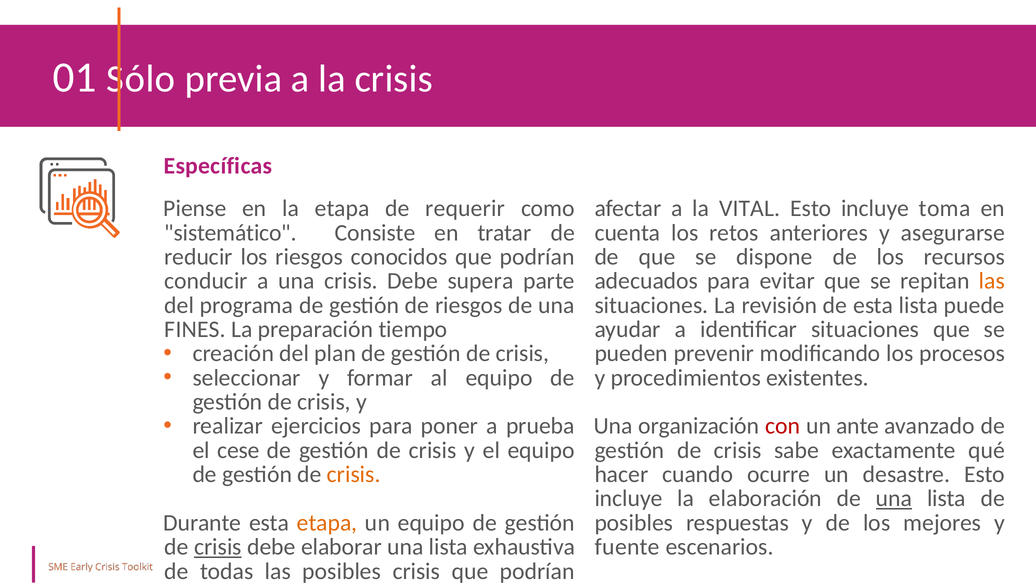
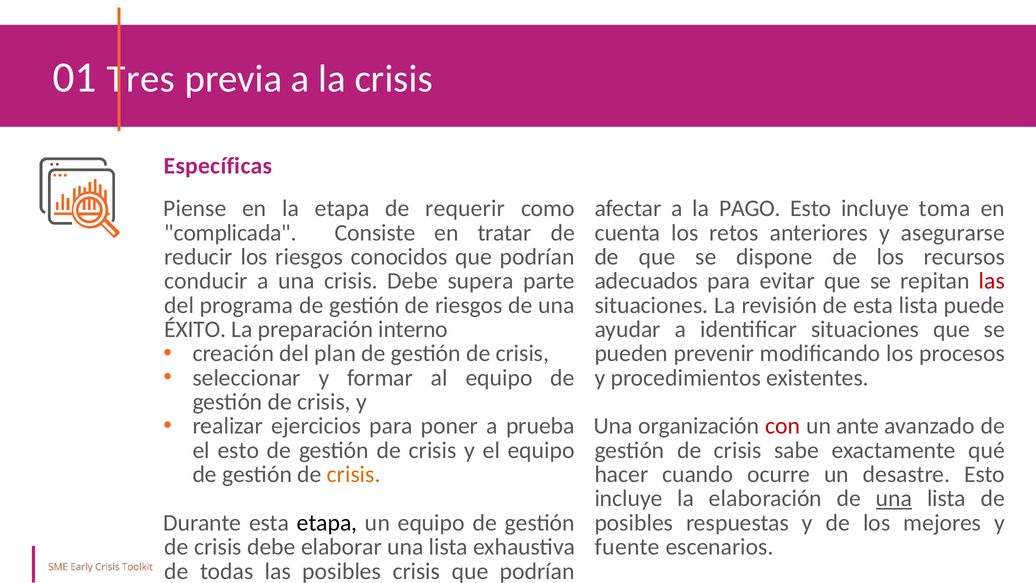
Sólo: Sólo -> Tres (141, 79)
VITAL: VITAL -> PAGO (750, 208)
sistemático: sistemático -> complicada (231, 233)
las colour: orange -> red (992, 281)
FINES: FINES -> ÉXITO (195, 329)
tiempo: tiempo -> interno (413, 329)
el cese: cese -> esto (238, 450)
etapa colour: orange -> black (327, 523)
crisis underline: present -> none (218, 547)
